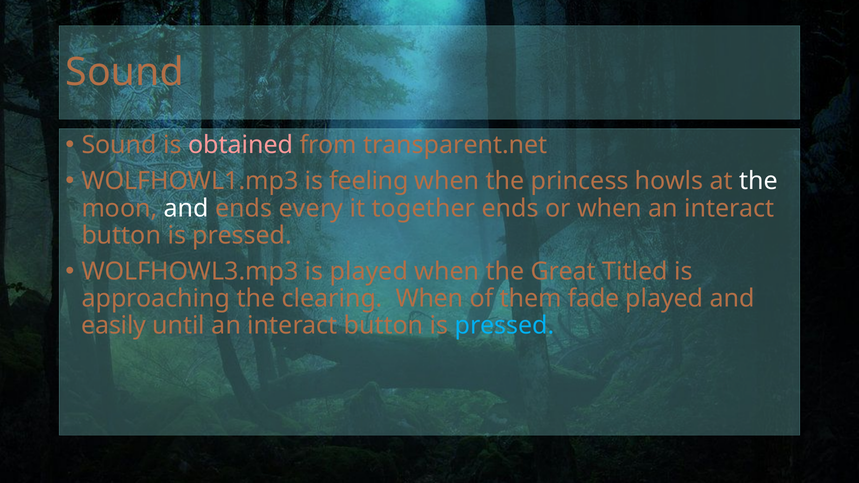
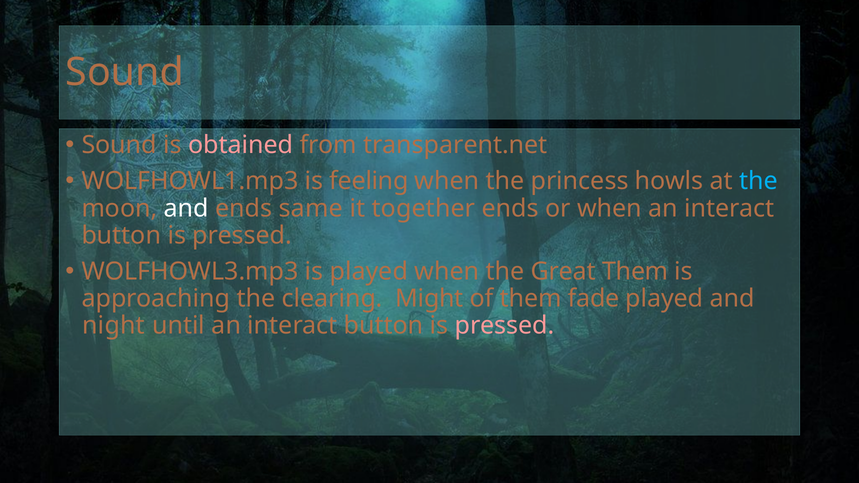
the colour: white -> light blue (758, 181)
every: every -> same (311, 208)
Great Titled: Titled -> Them (635, 271)
clearing When: When -> Might (429, 298)
easily: easily -> night (113, 326)
pressed colour: light blue -> pink (505, 326)
